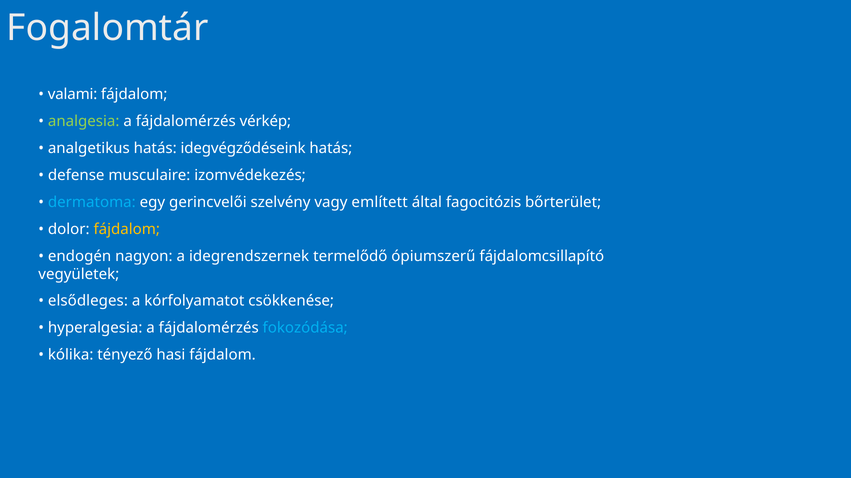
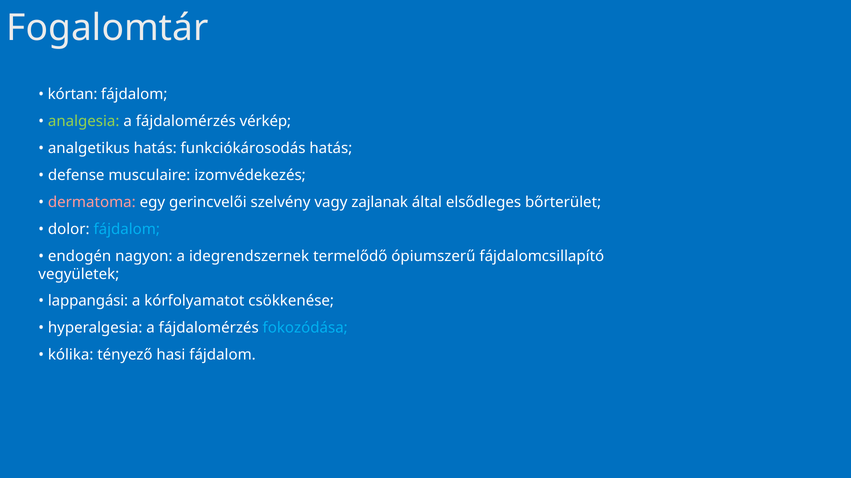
valami: valami -> kórtan (73, 95)
idegvégződéseink: idegvégződéseink -> funkciókárosodás (243, 149)
dermatoma colour: light blue -> pink (92, 202)
említett: említett -> zajlanak (380, 202)
fagocitózis: fagocitózis -> elsődleges (484, 202)
fájdalom colour: yellow -> light blue (127, 229)
elsődleges: elsődleges -> lappangási (88, 301)
